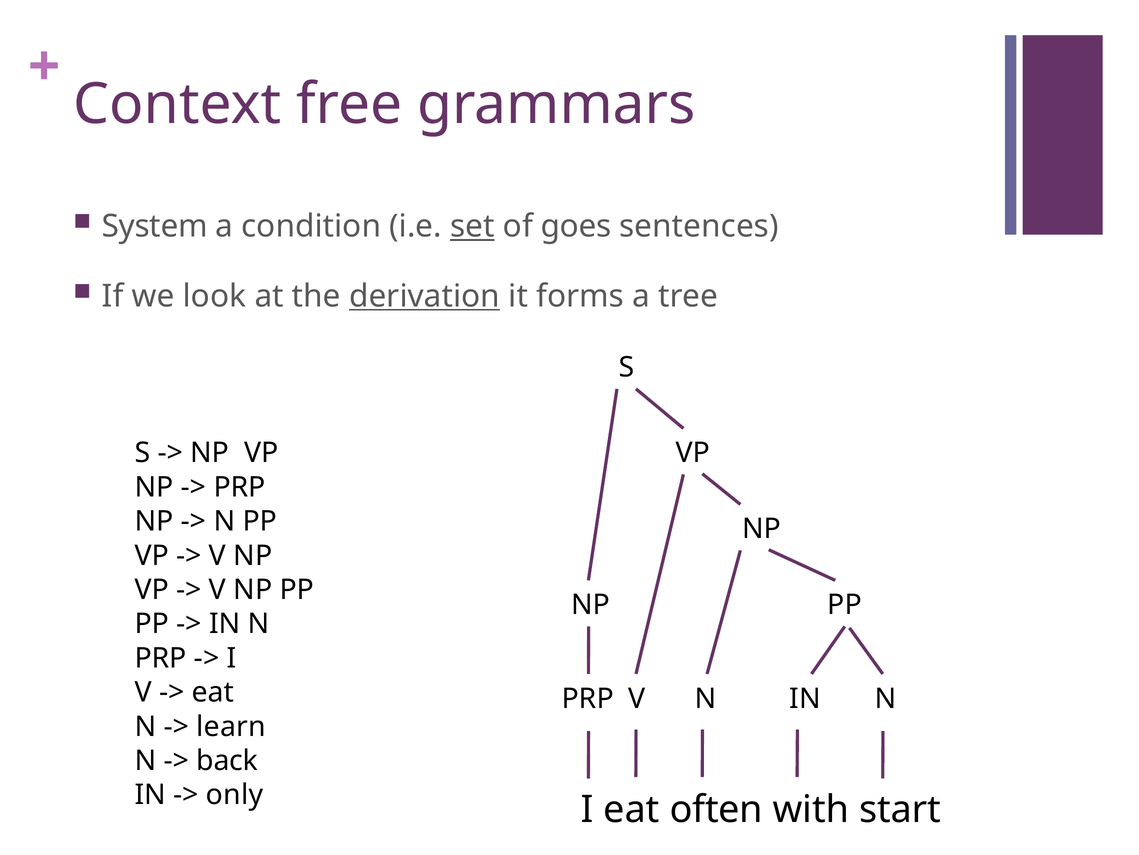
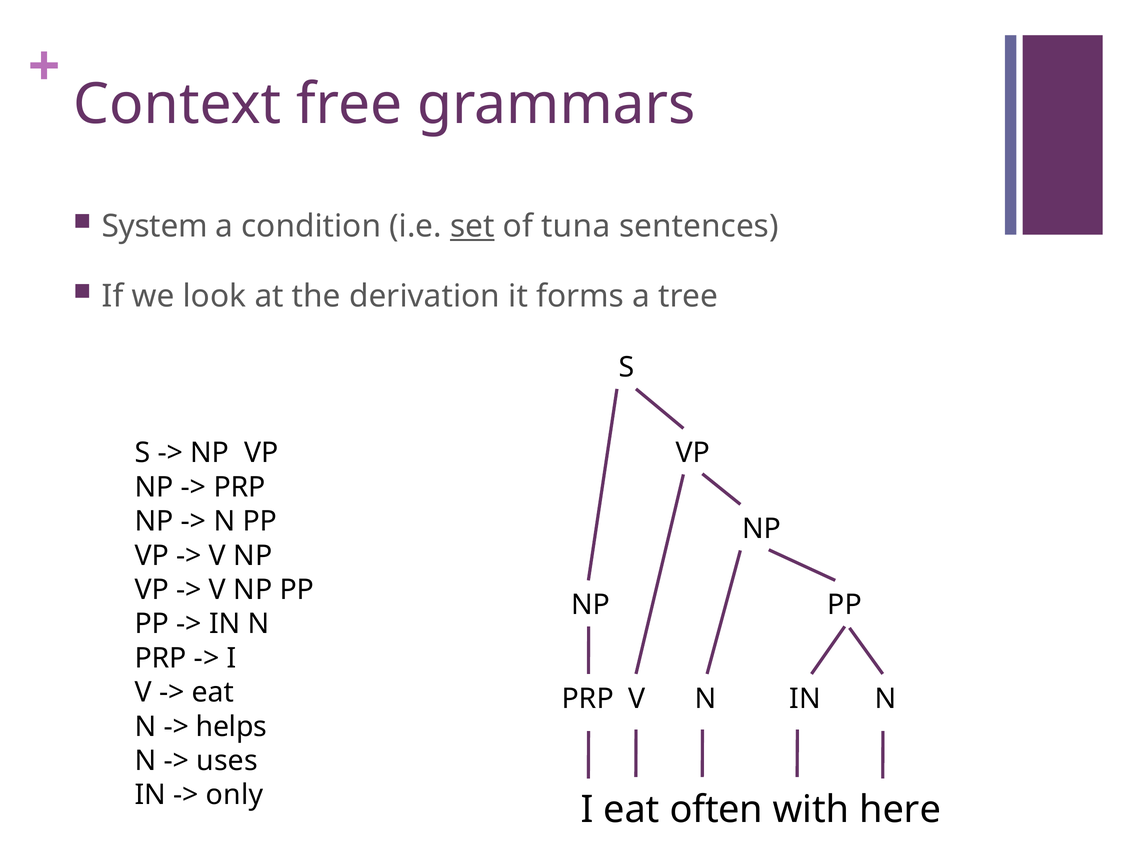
goes: goes -> tuna (576, 226)
derivation underline: present -> none (425, 296)
learn: learn -> helps (231, 726)
back: back -> uses (227, 760)
start: start -> here (900, 809)
